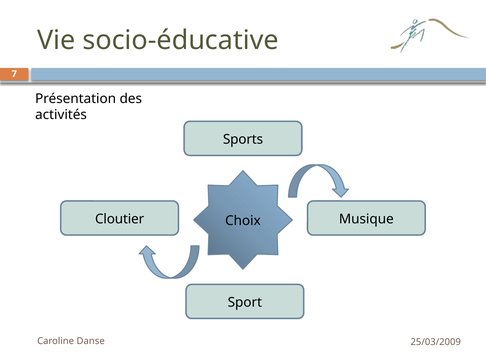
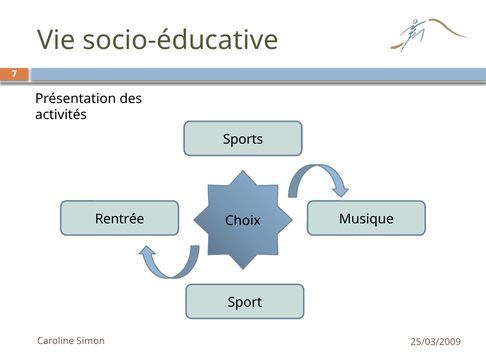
Cloutier: Cloutier -> Rentrée (120, 219)
Danse: Danse -> Simon (91, 342)
